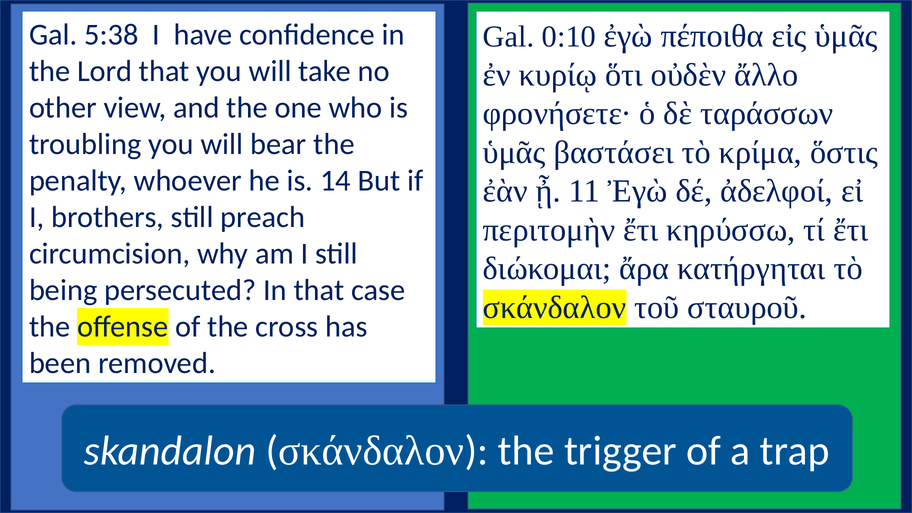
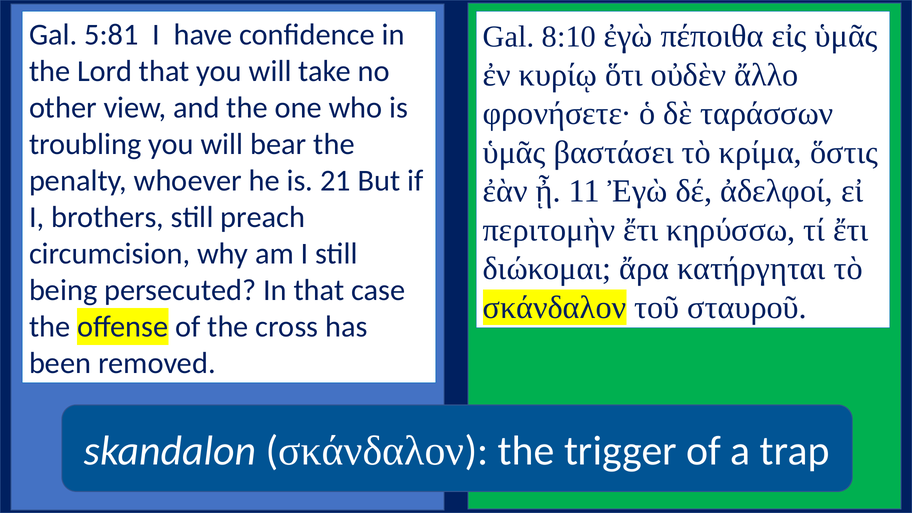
5:38: 5:38 -> 5:81 (111, 35)
0:10: 0:10 -> 8:10 (569, 37)
14: 14 -> 21 (335, 181)
